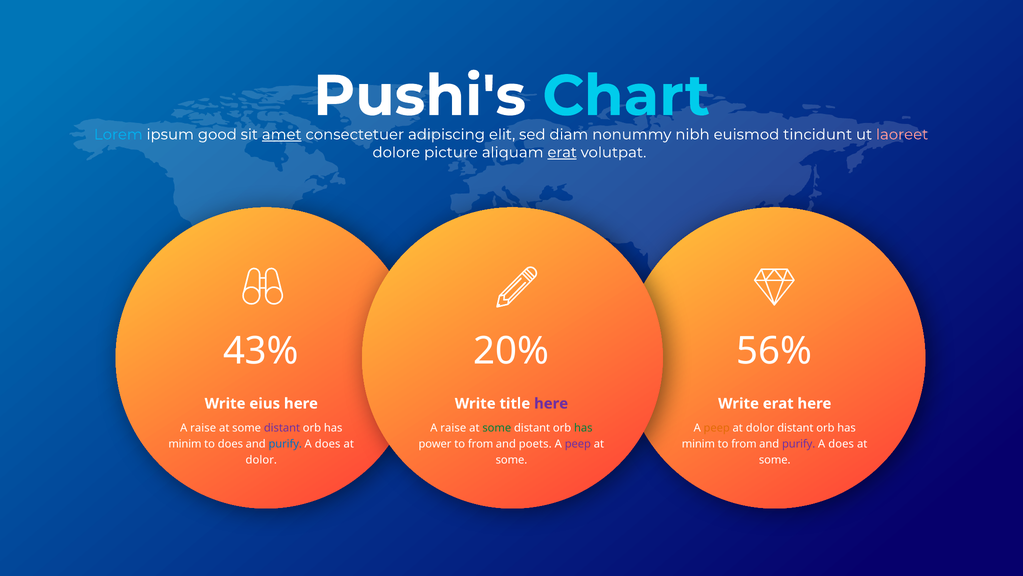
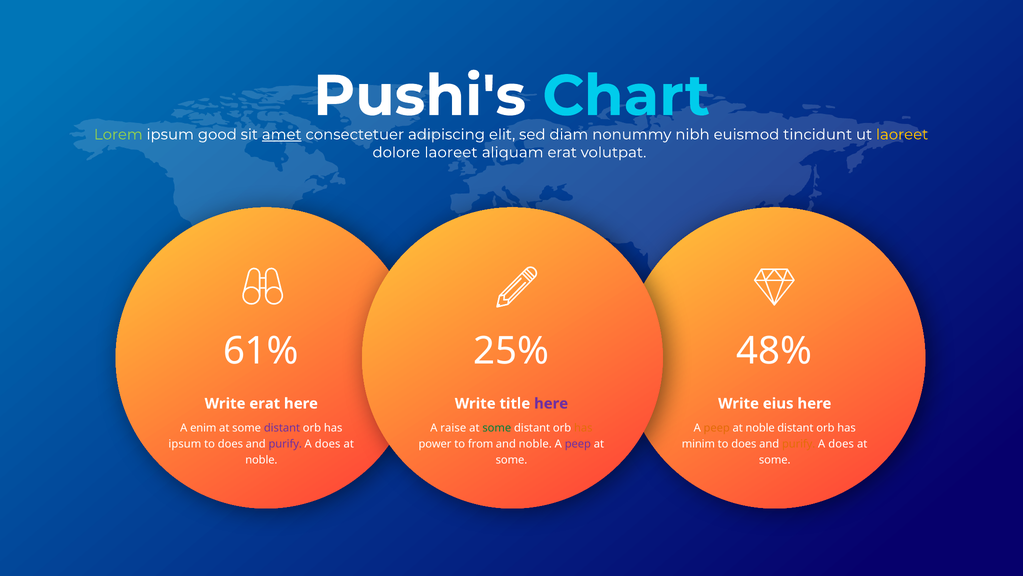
Lorem colour: light blue -> light green (118, 134)
laoreet colour: pink -> yellow (902, 134)
dolore picture: picture -> laoreet (451, 152)
erat underline: present -> none (562, 152)
43%: 43% -> 61% (261, 351)
20%: 20% -> 25% (511, 351)
56%: 56% -> 48% (774, 351)
Write eius: eius -> erat (265, 403)
Write erat: erat -> eius (778, 403)
raise: raise -> enim (203, 428)
has colour: green -> orange (583, 428)
dolor: dolor -> noble (760, 428)
minim: minim -> ipsum (185, 444)
purify colour: blue -> purple (285, 444)
and poets: poets -> noble (535, 444)
from: from -> does (744, 444)
purify colour: purple -> orange (799, 444)
dolor: dolor -> noble (261, 460)
